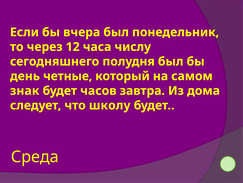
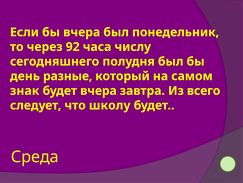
12: 12 -> 92 (73, 47)
четные: четные -> разные (68, 76)
будет часов: часов -> вчера (98, 90)
дома: дома -> всего (204, 90)
